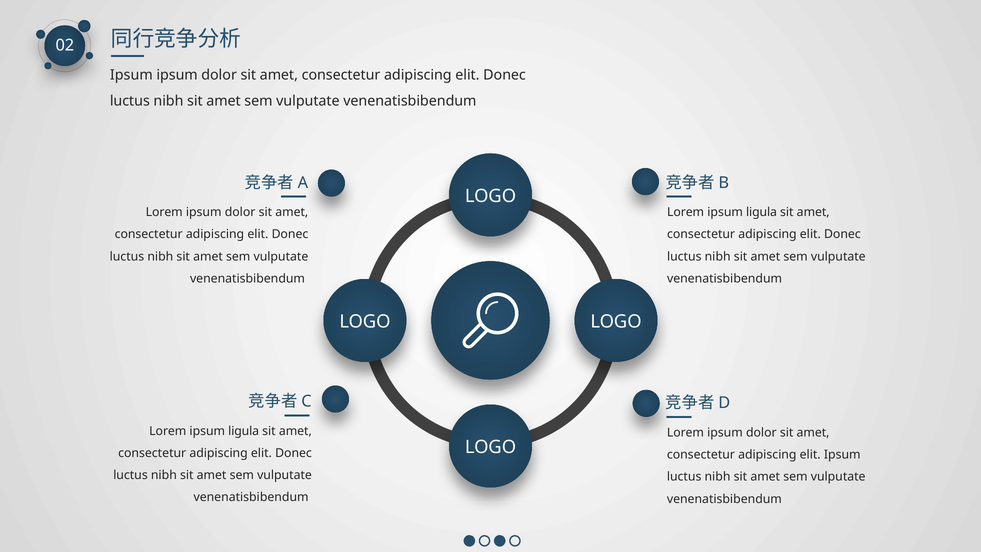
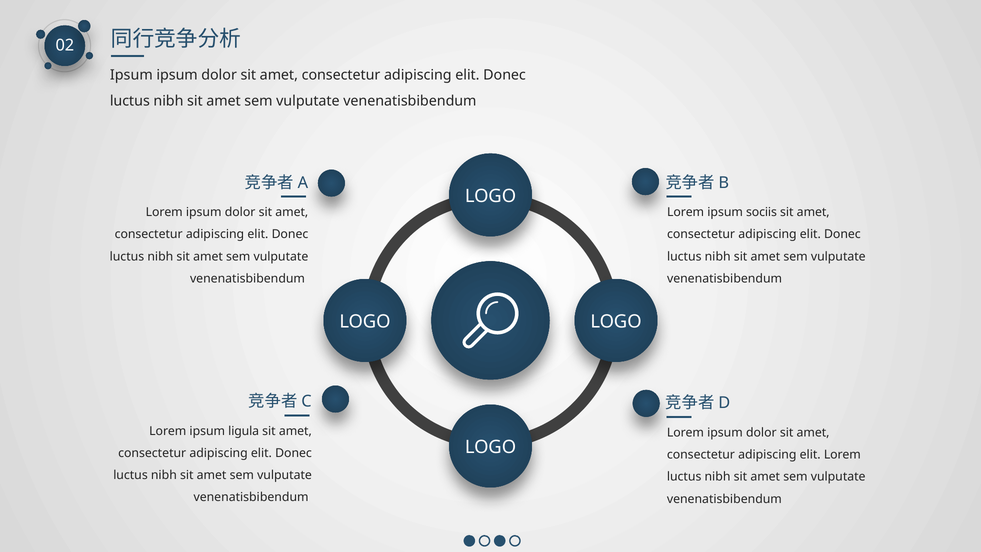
ligula: ligula -> sociis (762, 212)
elit Ipsum: Ipsum -> Lorem (842, 455)
